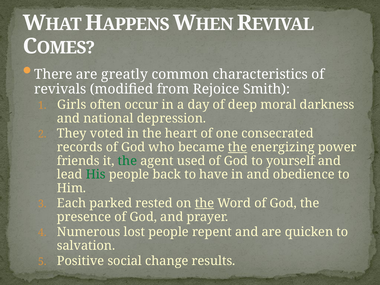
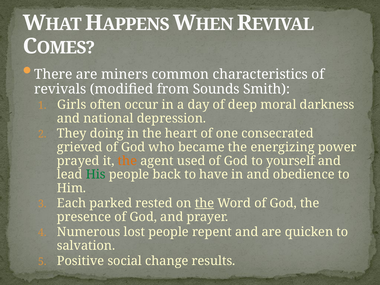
greatly: greatly -> miners (125, 74)
Rejoice: Rejoice -> Sounds (216, 89)
voted: voted -> doing (107, 134)
records: records -> grieved (80, 147)
the underline: present -> none (238, 147)
friends: friends -> prayed (78, 161)
the colour: green -> orange (127, 161)
